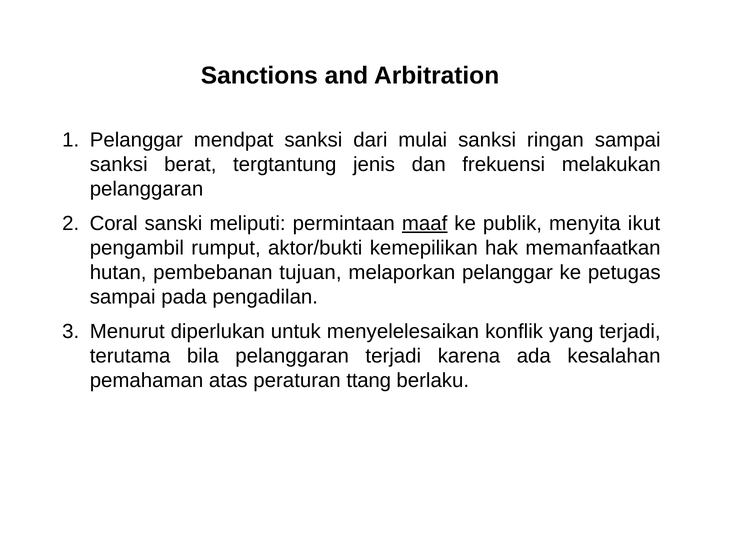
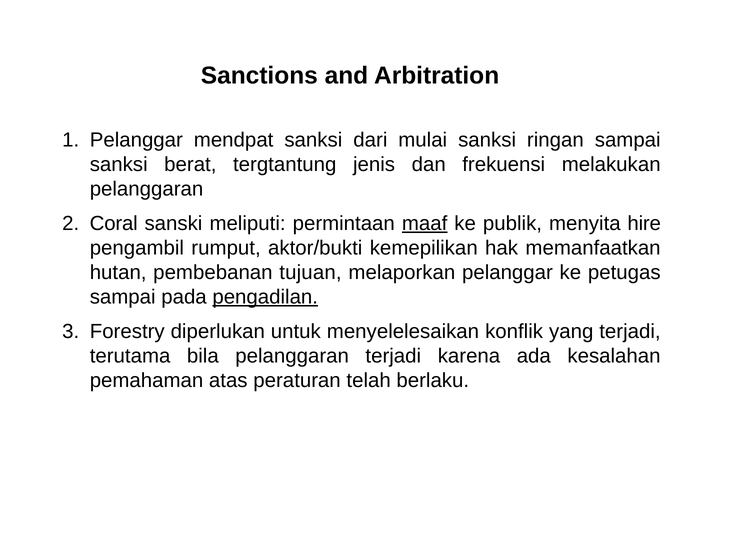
ikut: ikut -> hire (644, 224)
pengadilan underline: none -> present (265, 297)
Menurut: Menurut -> Forestry (127, 332)
ttang: ttang -> telah (369, 381)
